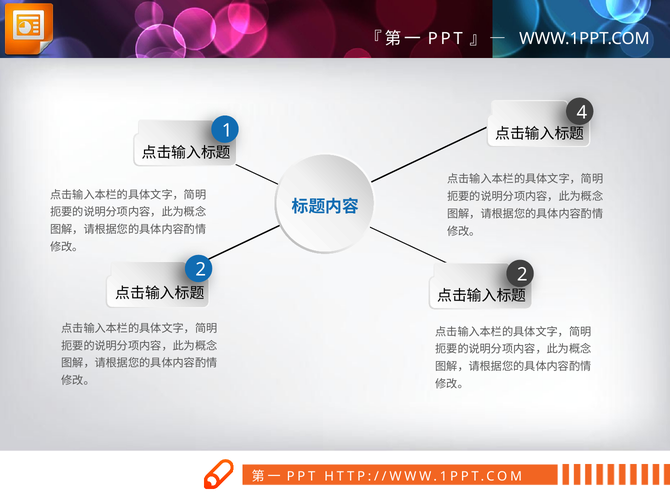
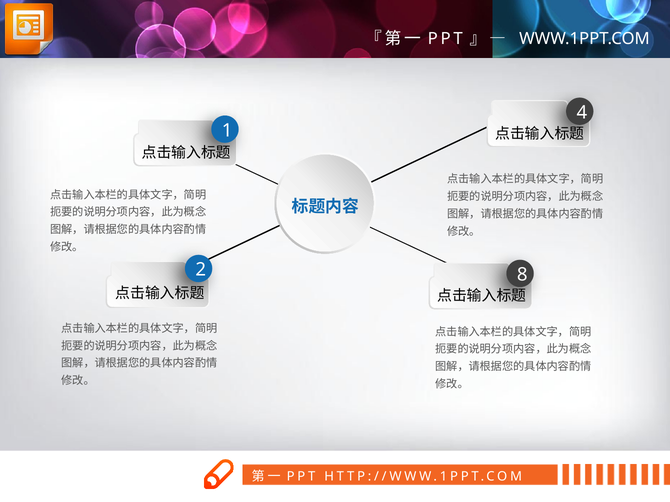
2 2: 2 -> 8 (522, 275)
